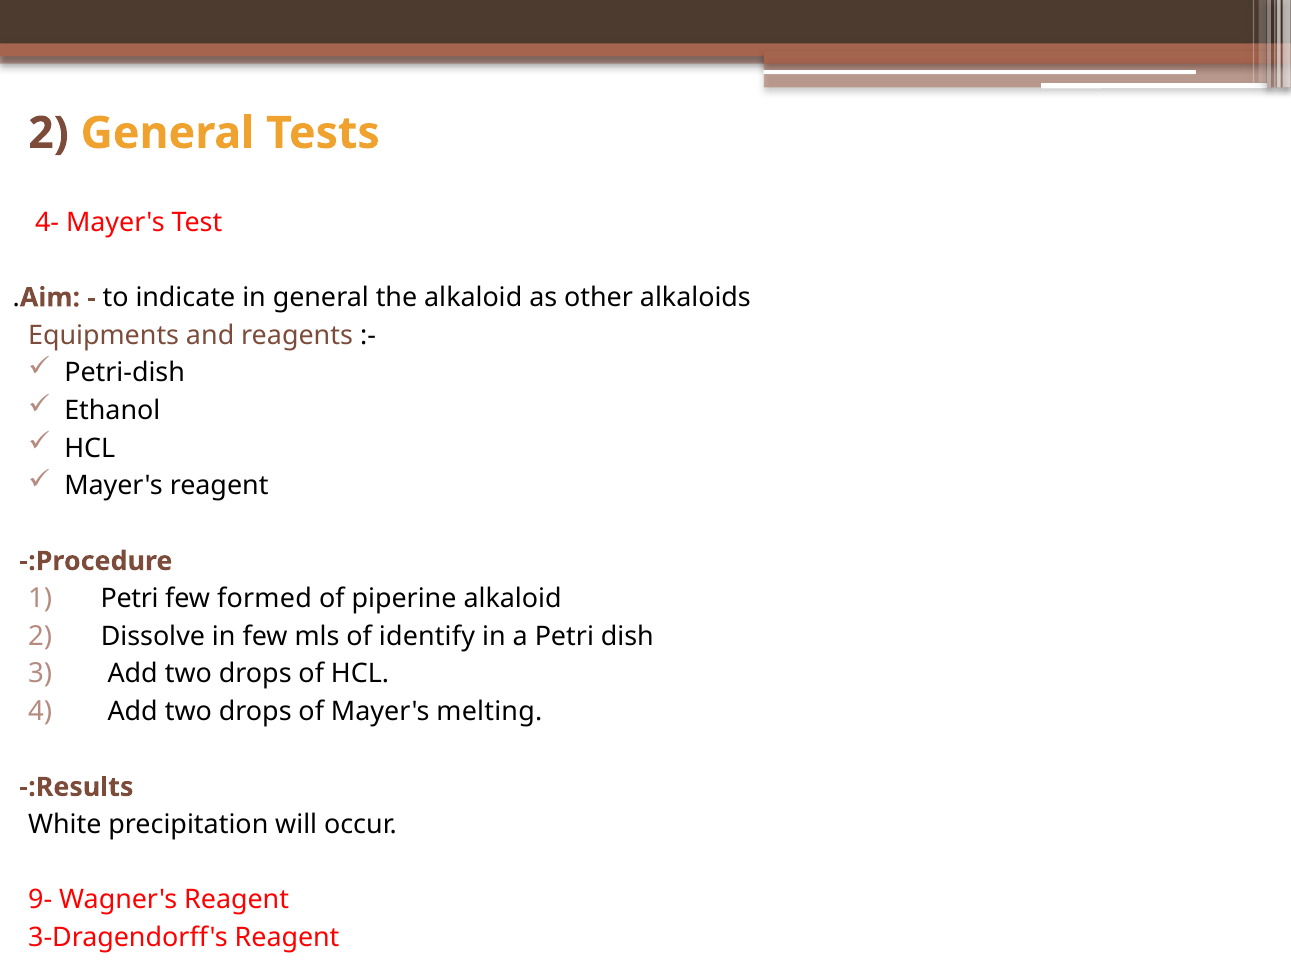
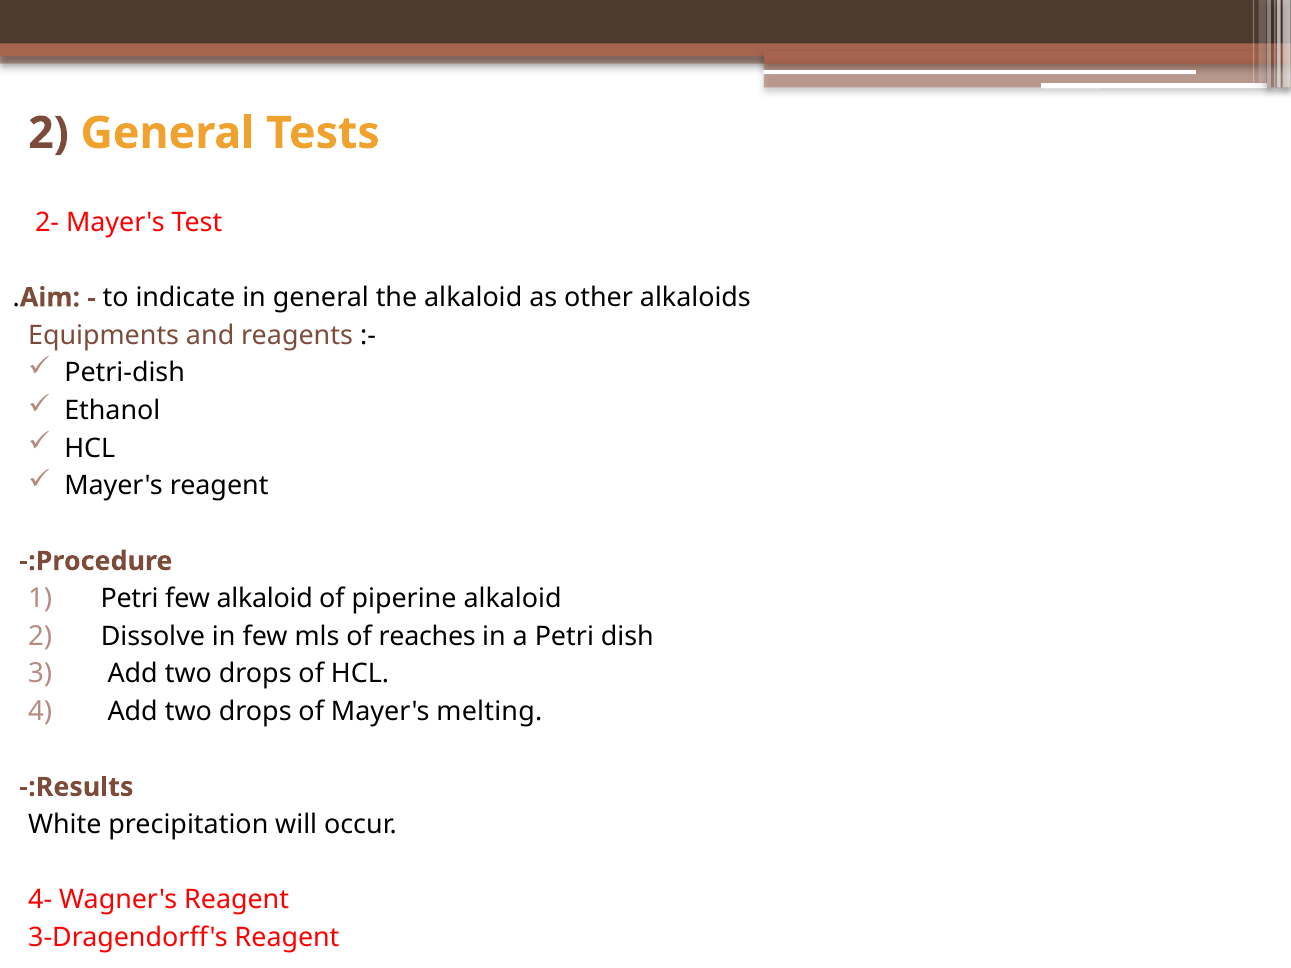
4-: 4- -> 2- (47, 222)
few formed: formed -> alkaloid (265, 599)
identify: identify -> reaches (427, 637)
9-: 9- -> 4- (40, 900)
